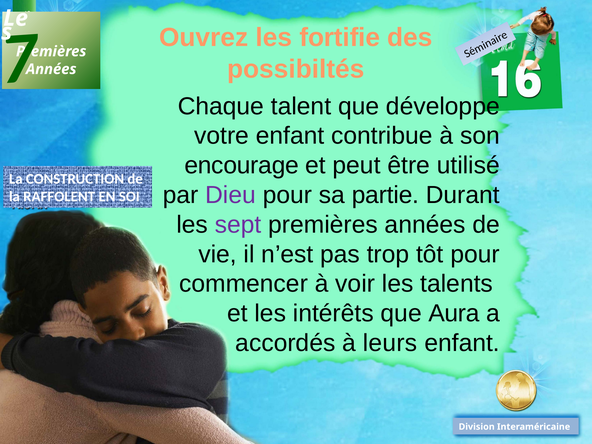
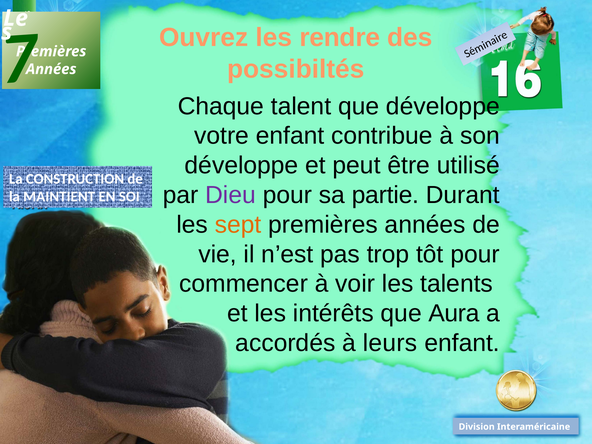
fortifie: fortifie -> rendre (340, 38)
encourage: encourage -> développe (241, 165)
RAFFOLENT: RAFFOLENT -> MAINTIENT (59, 197)
sept colour: purple -> orange (238, 225)
